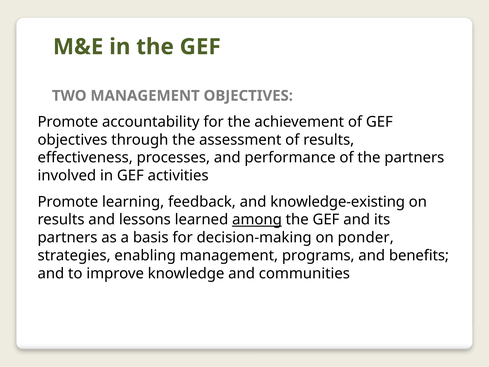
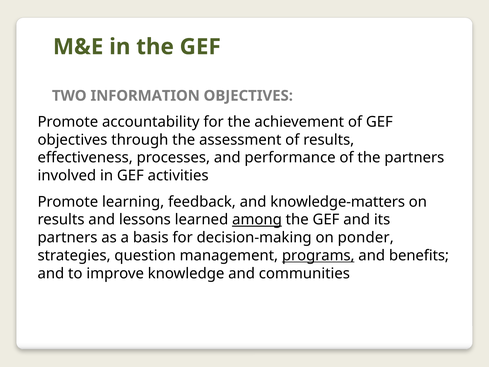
TWO MANAGEMENT: MANAGEMENT -> INFORMATION (145, 96)
knowledge-existing: knowledge-existing -> knowledge-matters (338, 202)
enabling: enabling -> question (145, 255)
programs underline: none -> present (318, 255)
